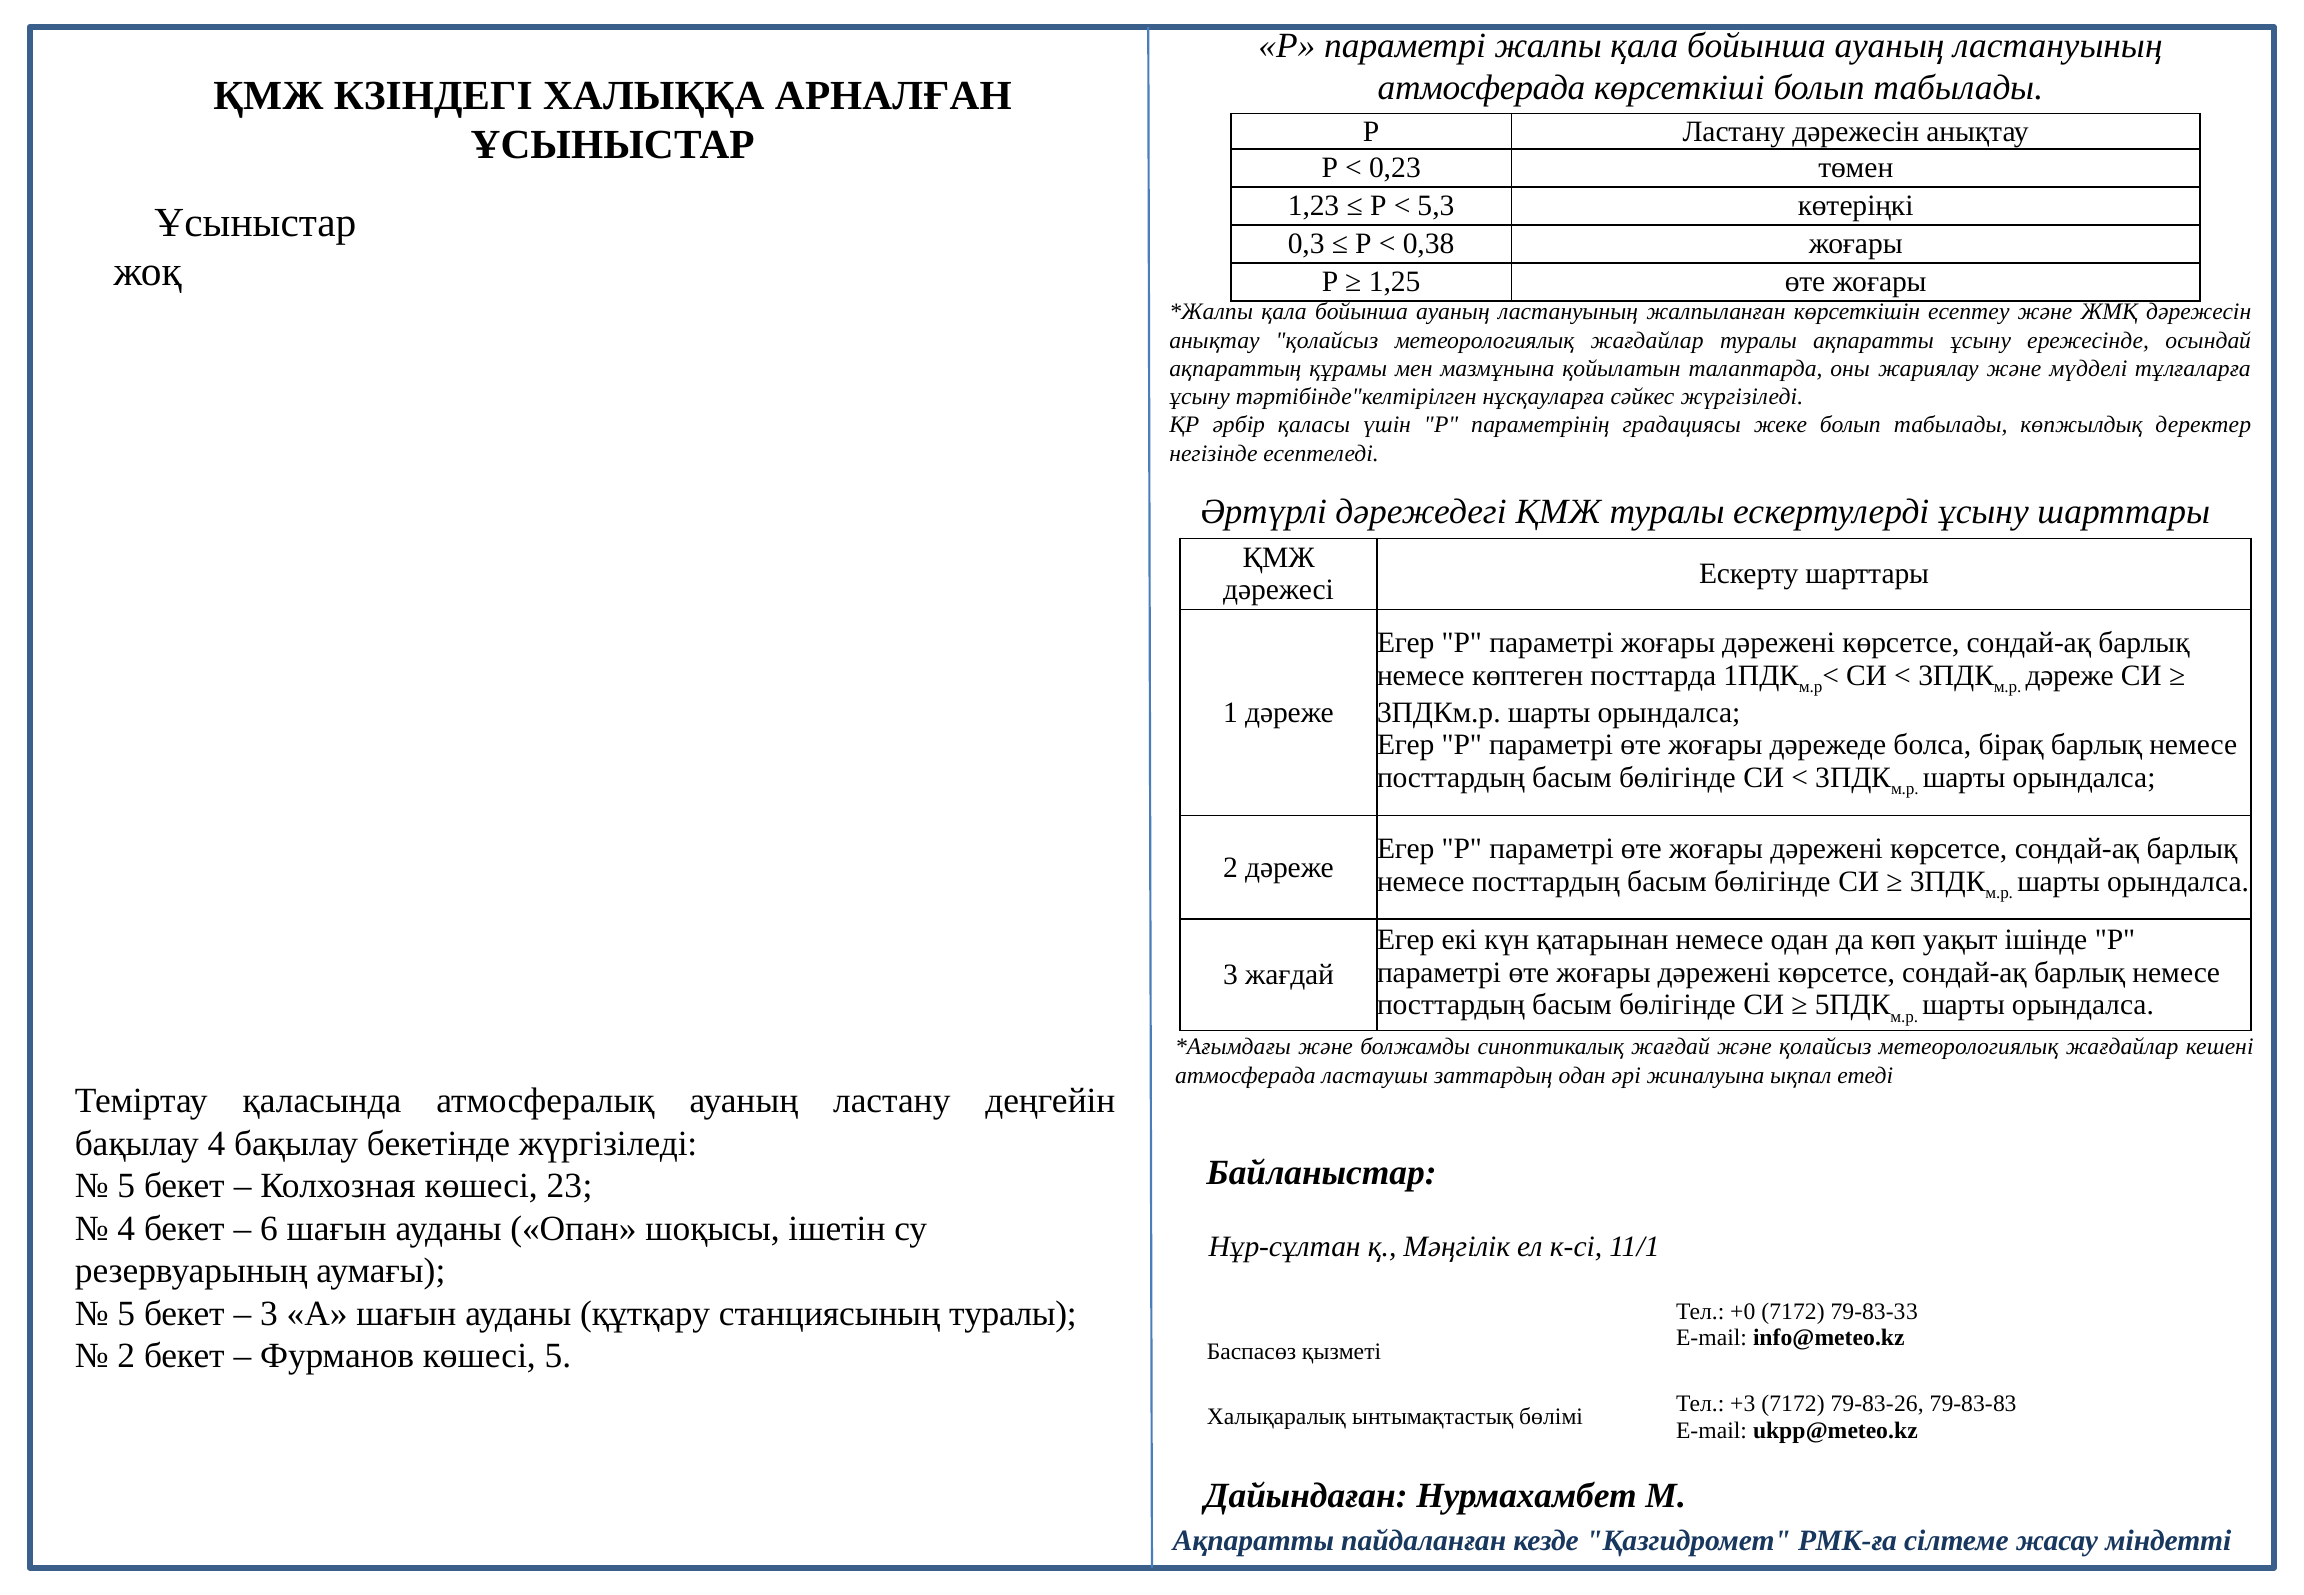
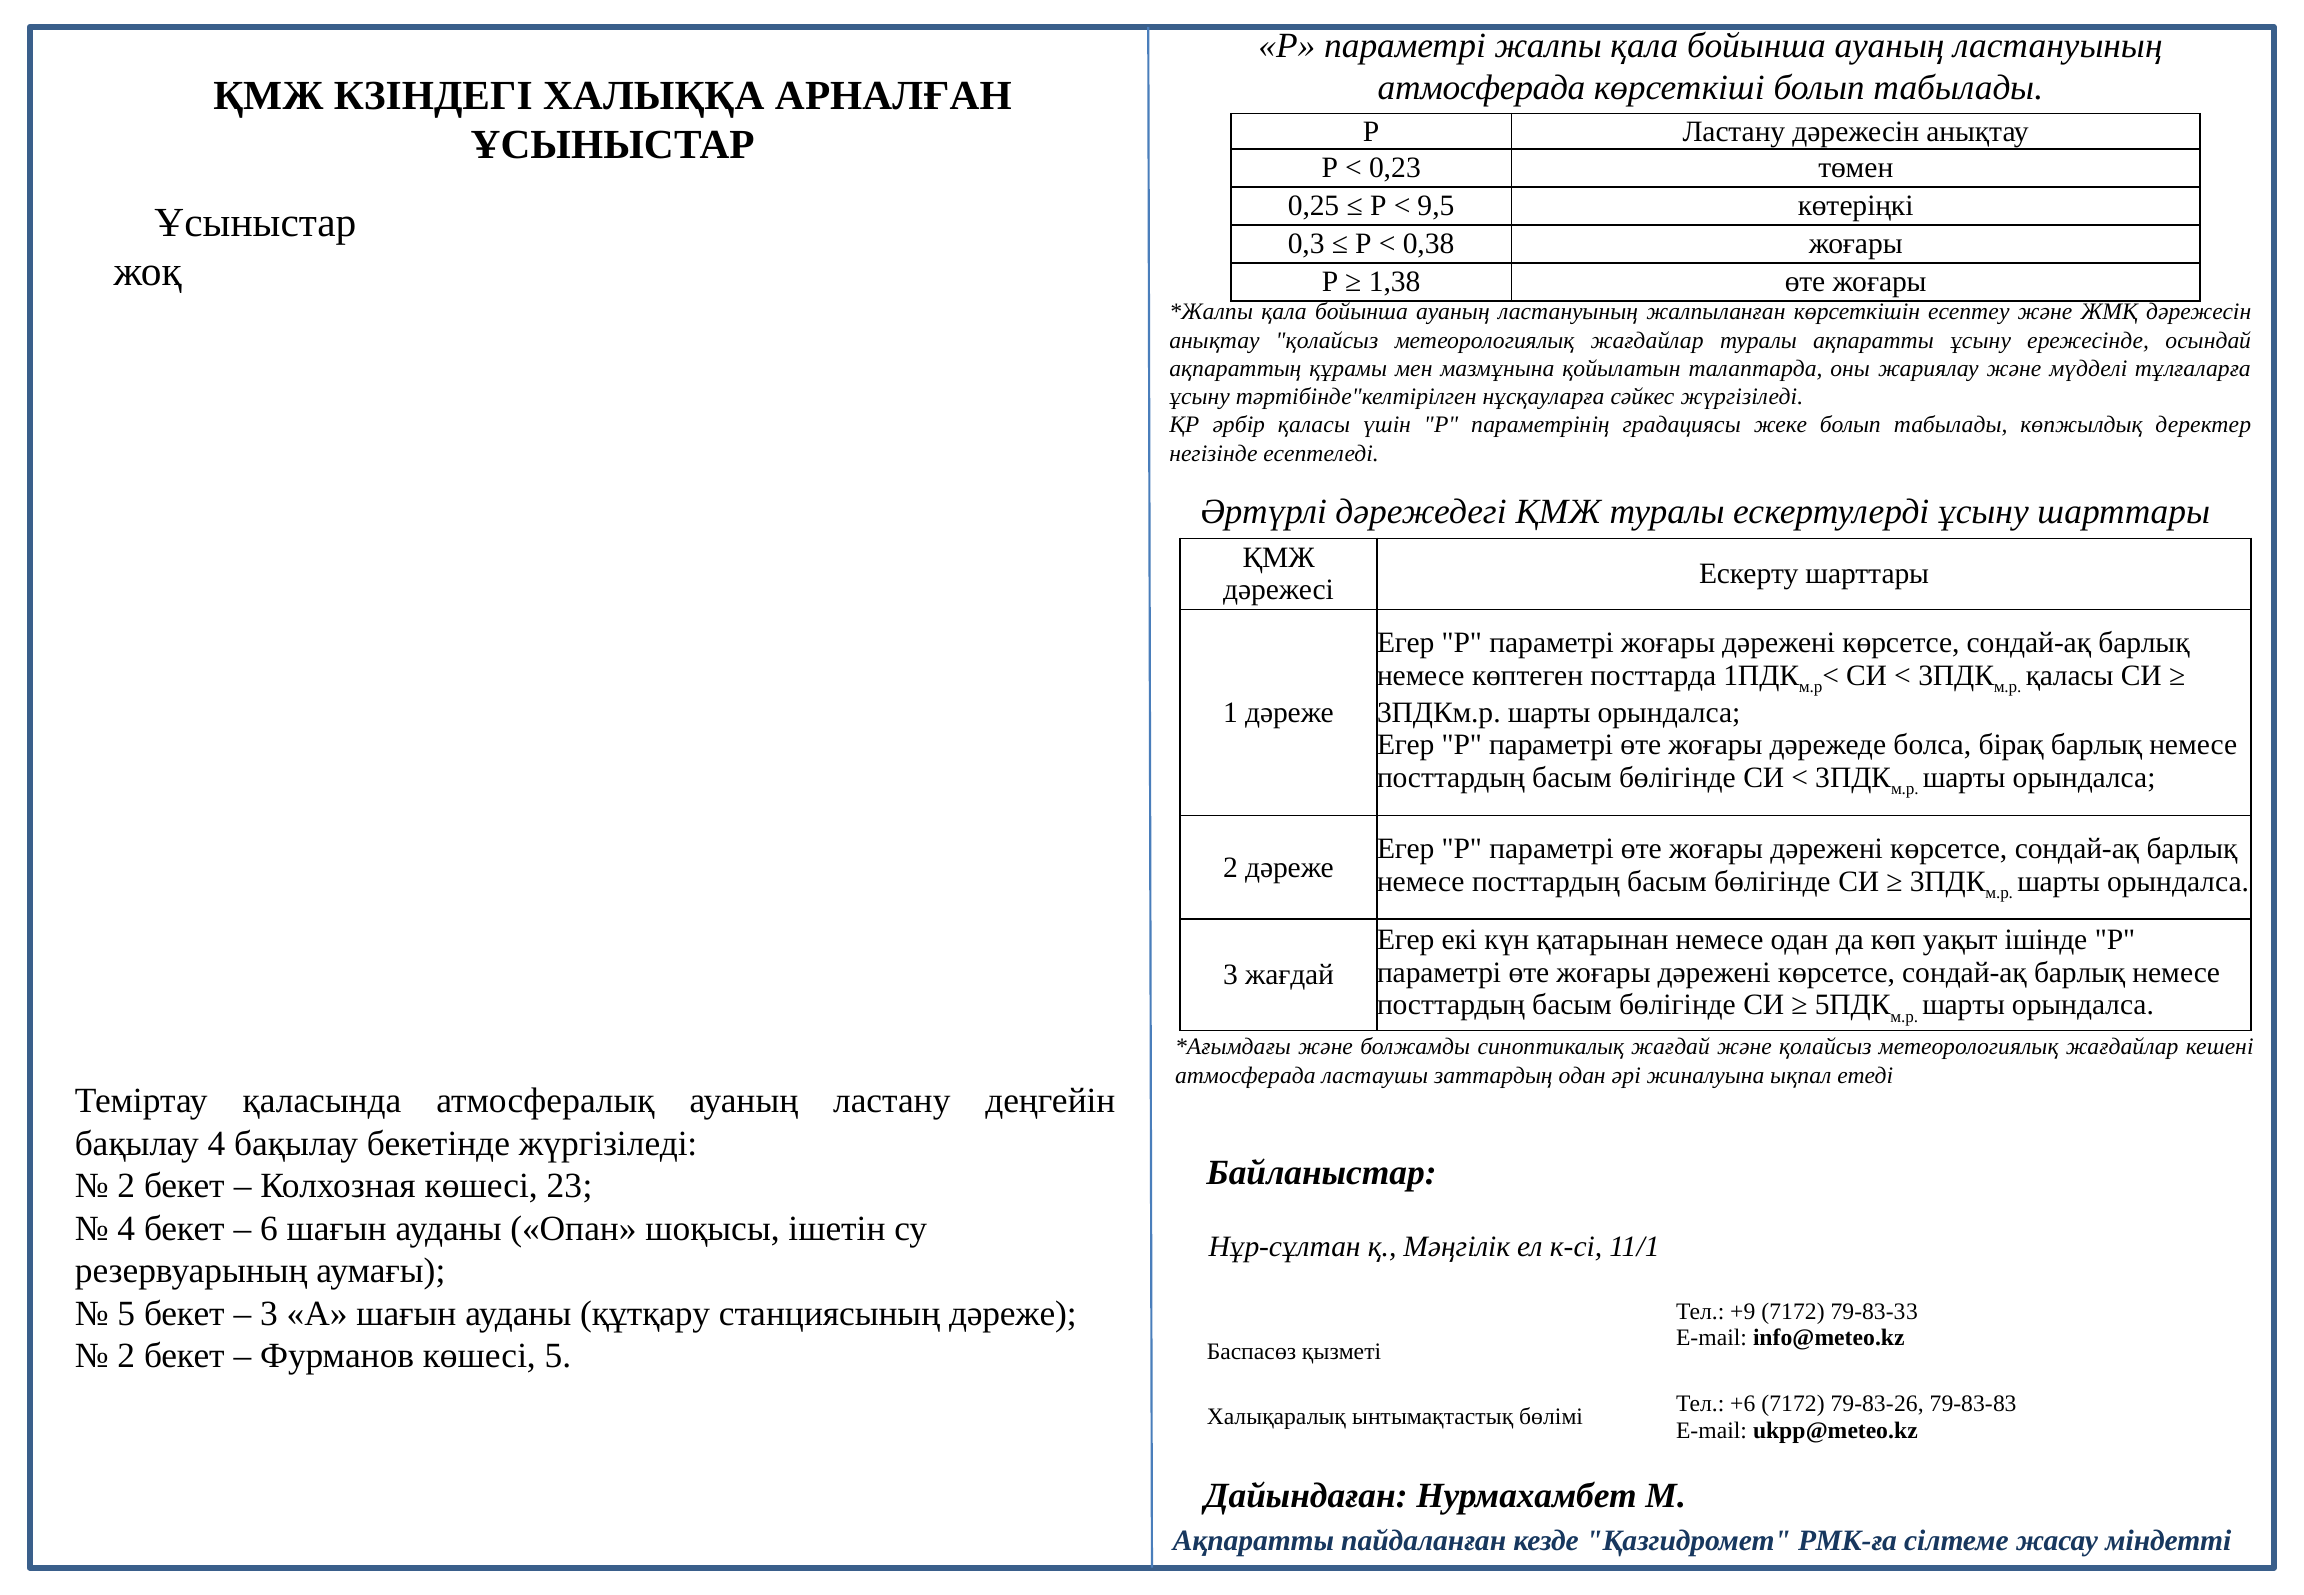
1,23: 1,23 -> 0,25 (1314, 206)
5,3: 5,3 -> 9,5 (1436, 206)
1,25: 1,25 -> 1,38 (1395, 282)
дәреже: дәреже -> қаласы (2070, 675)
5: 5 -> 2 (126, 1186)
станциясының туралы: туралы -> дәреже (1013, 1314)
+0: +0 -> +9 (1743, 1312)
+3: +3 -> +6 (1743, 1404)
